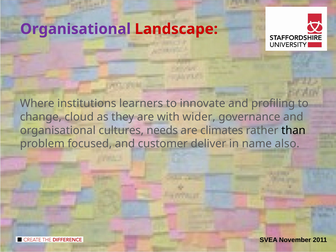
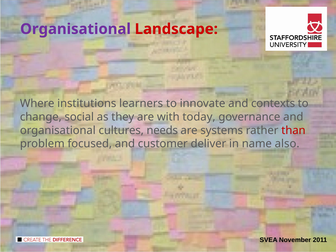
profiling: profiling -> contexts (273, 103)
cloud: cloud -> social (79, 117)
wider: wider -> today (199, 117)
climates: climates -> systems (222, 130)
than colour: black -> red (293, 130)
